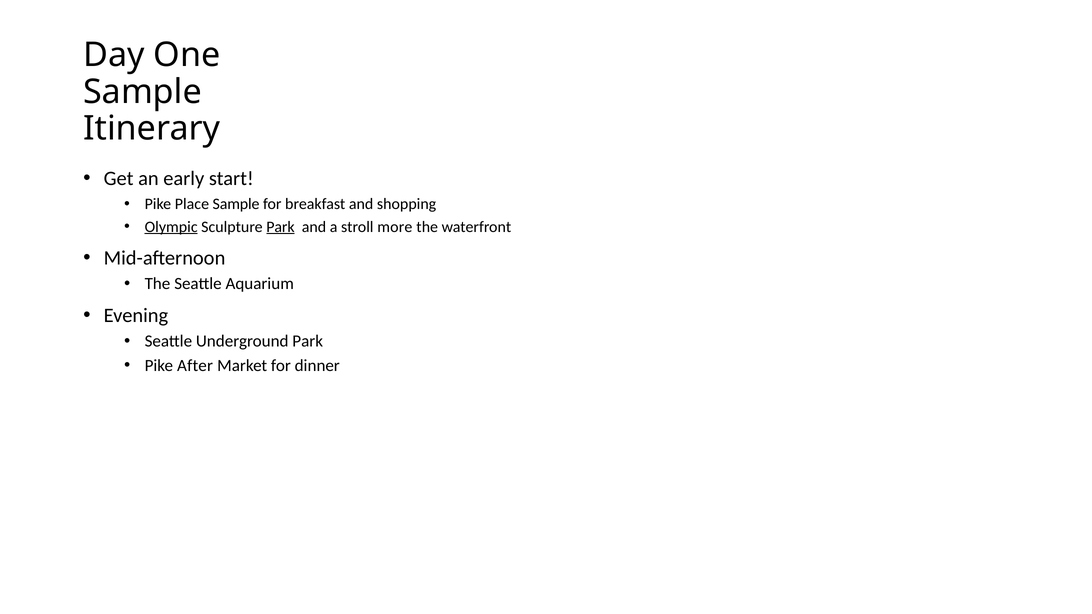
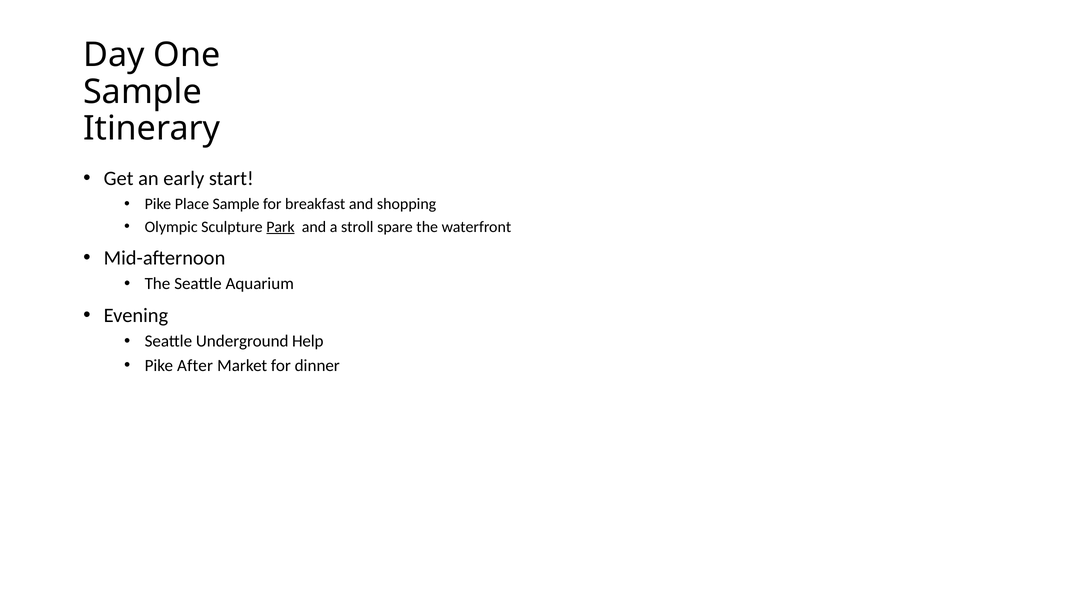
Olympic underline: present -> none (171, 227)
more: more -> spare (395, 227)
Underground Park: Park -> Help (308, 341)
